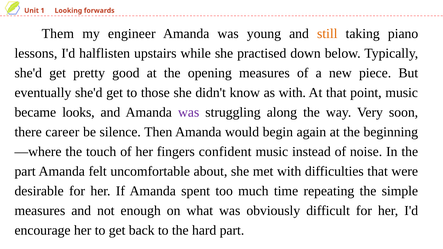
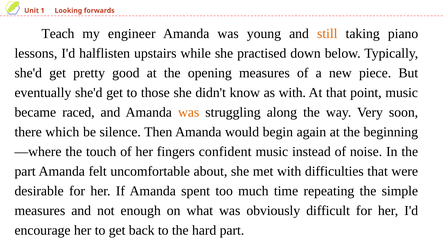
Them: Them -> Teach (58, 34)
looks: looks -> raced (78, 112)
was colour: purple -> orange (189, 112)
career: career -> which (62, 132)
